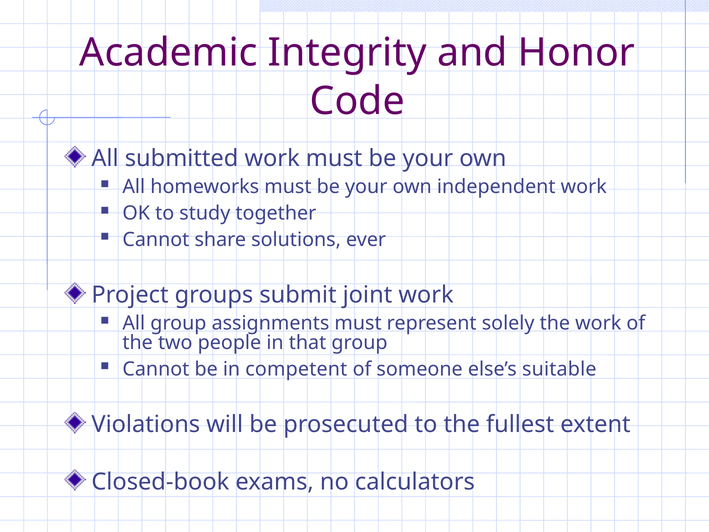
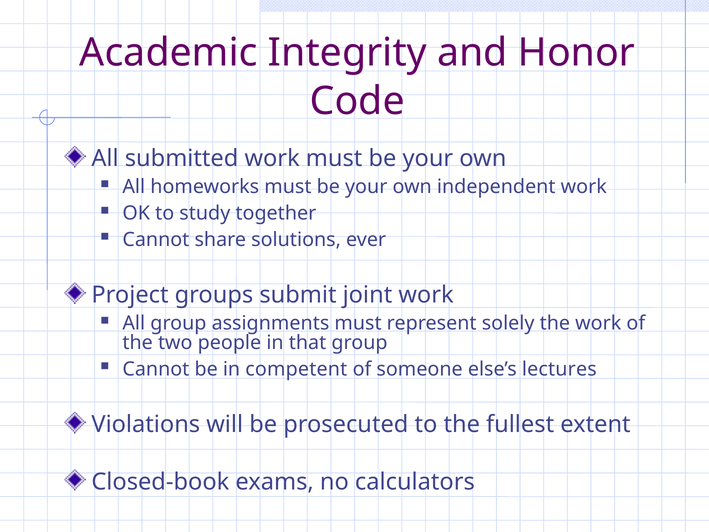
suitable: suitable -> lectures (559, 369)
